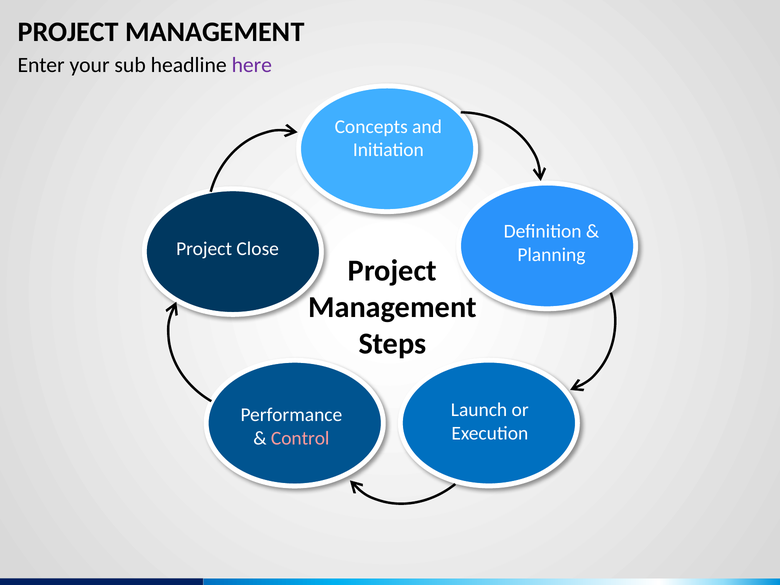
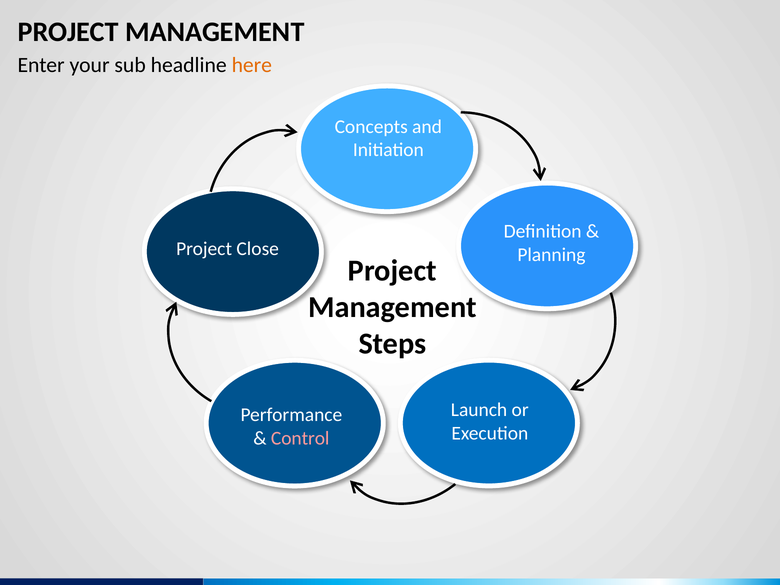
here colour: purple -> orange (252, 65)
